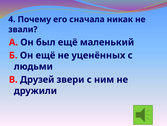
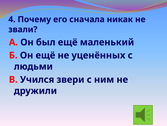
Друзей: Друзей -> Учился (37, 79)
